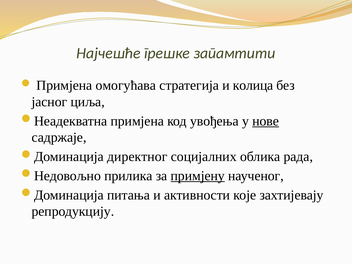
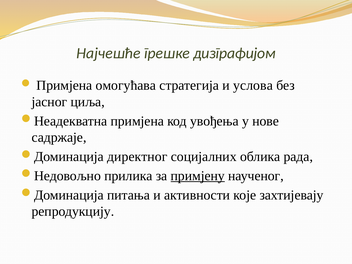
запамтити: запамтити -> дизграфијом (235, 53)
колица: колица -> услова (253, 85)
нове underline: present -> none (266, 121)
